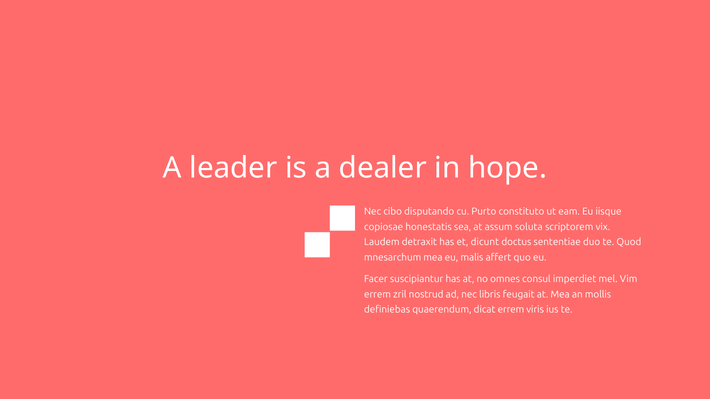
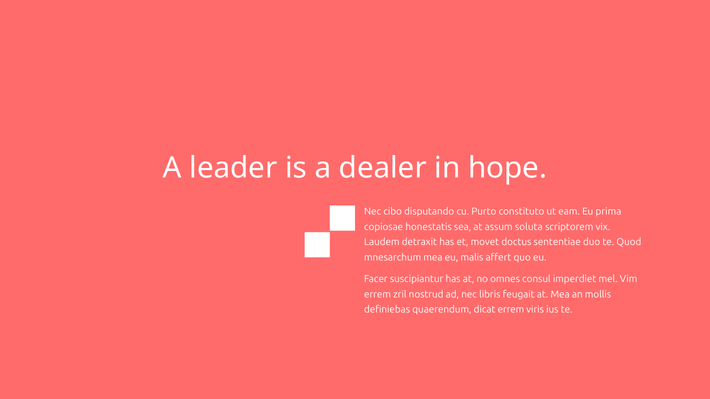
iisque: iisque -> prima (608, 212)
dicunt: dicunt -> movet (485, 242)
